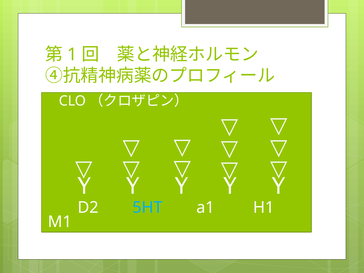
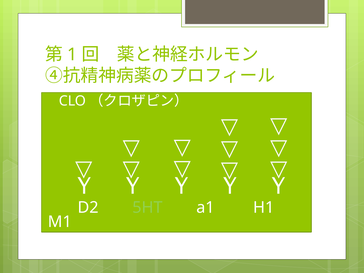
5HT colour: light blue -> light green (148, 208)
